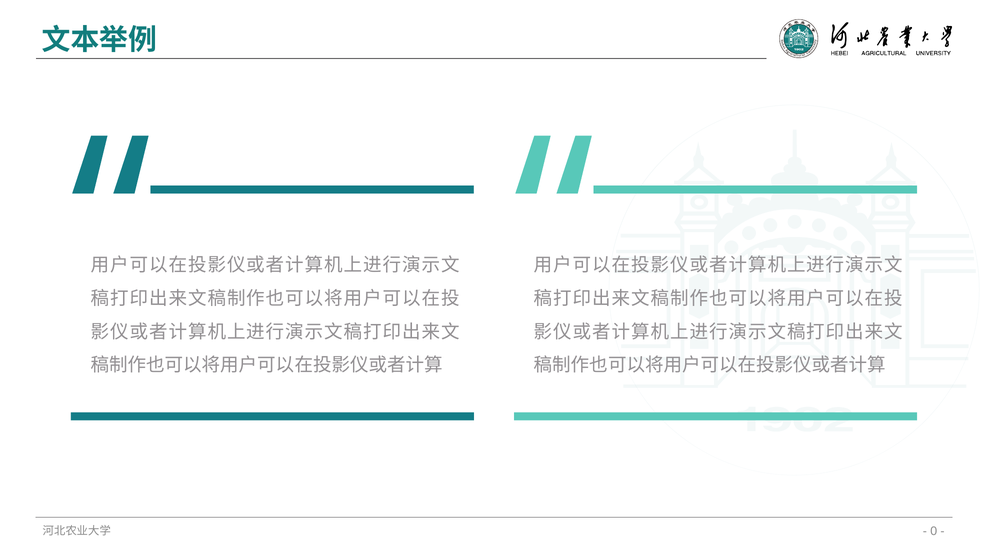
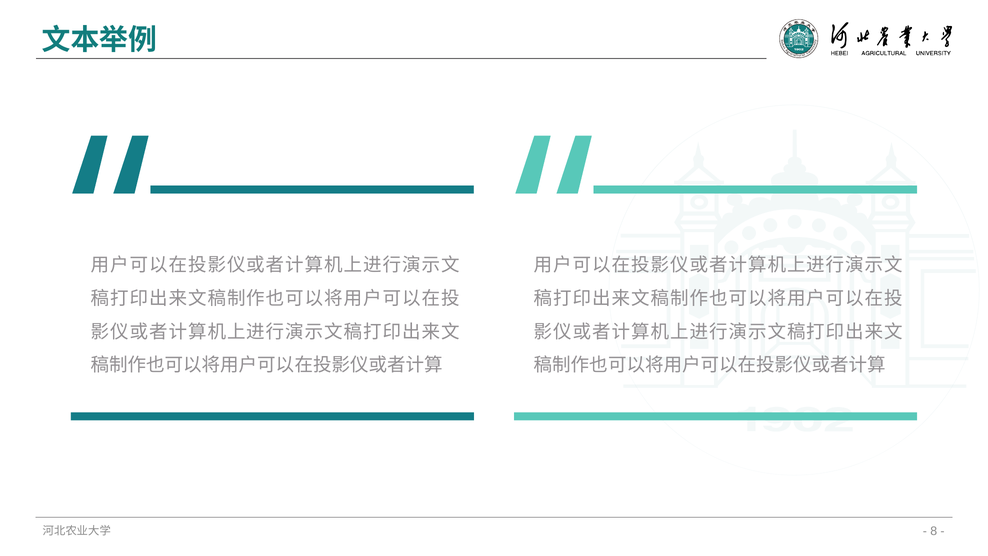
0: 0 -> 8 (934, 531)
